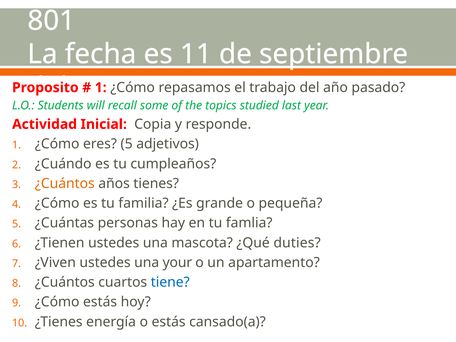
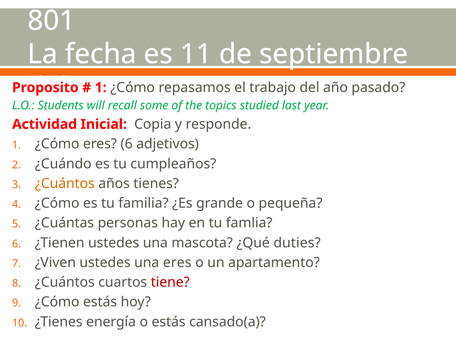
eres 5: 5 -> 6 (127, 144)
una your: your -> eres (177, 263)
tiene colour: blue -> red (170, 282)
